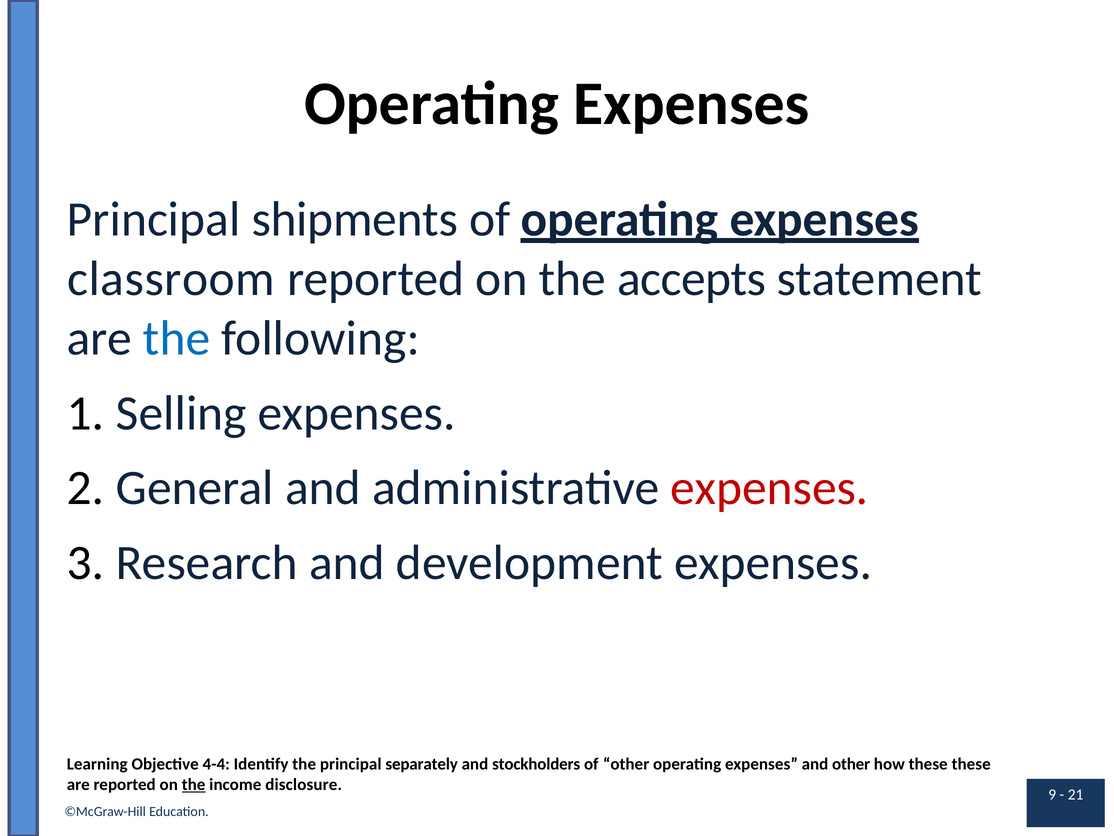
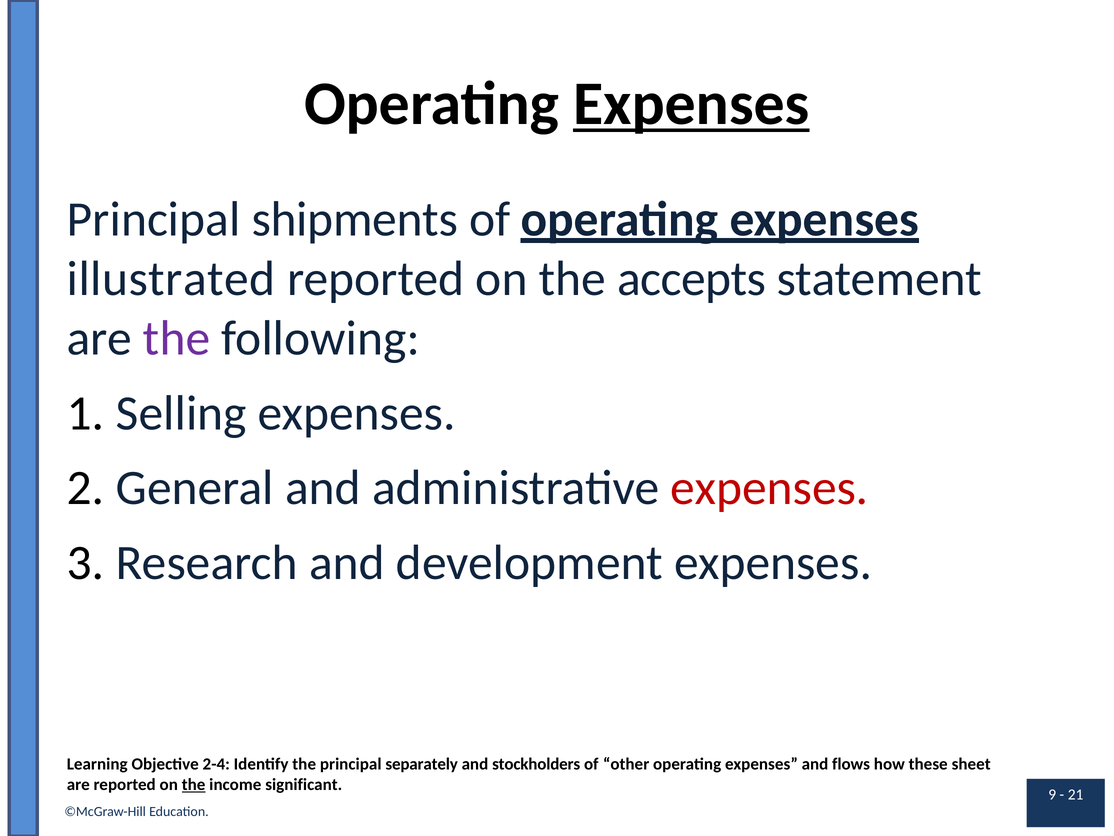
Expenses underline: none -> present (691, 104)
classroom: classroom -> illustrated (171, 279)
the colour: blue -> purple (177, 338)
4-4: 4-4 -> 2-4 (216, 764)
and other: other -> flows (851, 764)
these these: these -> sheet (971, 764)
disclosure: disclosure -> significant (304, 784)
